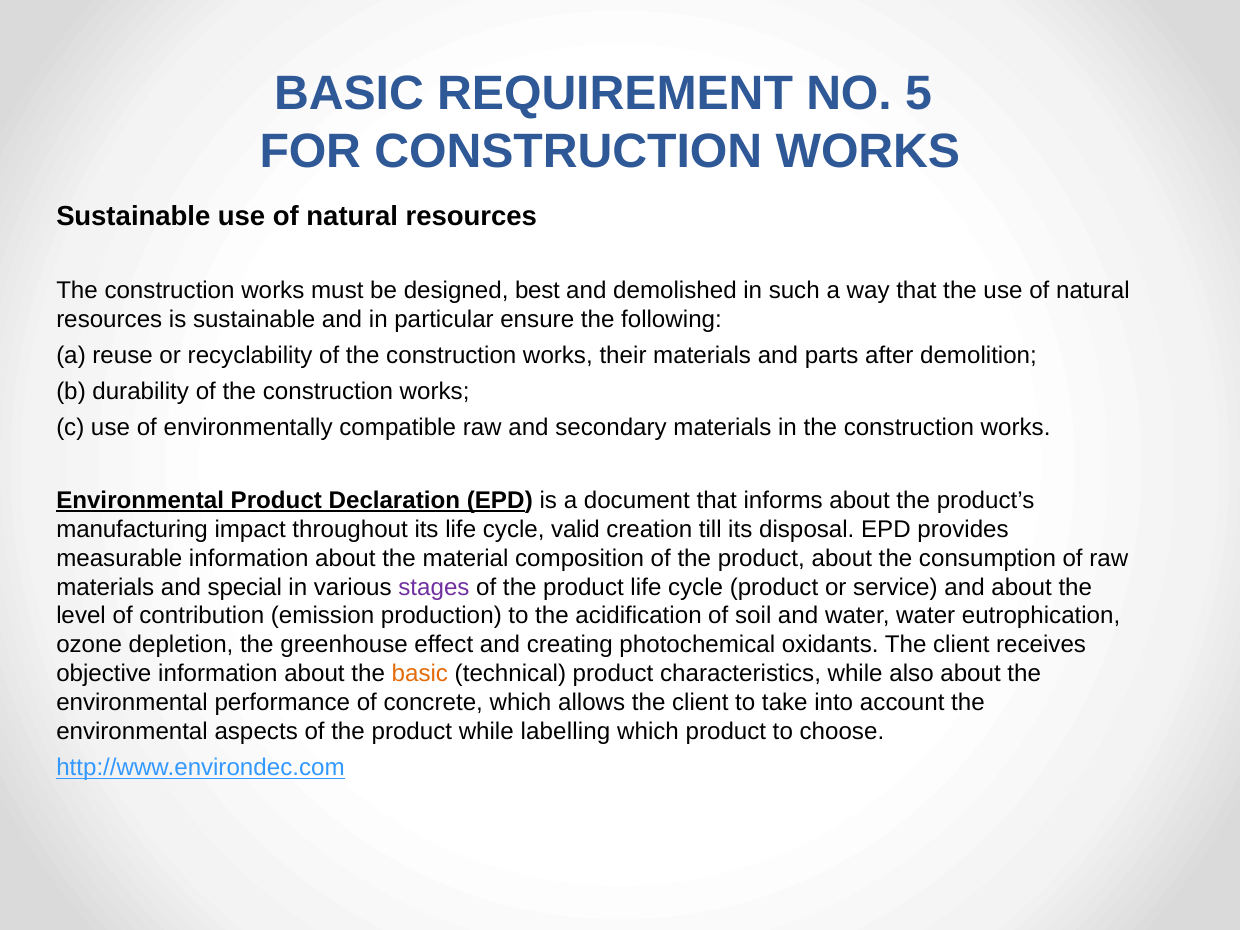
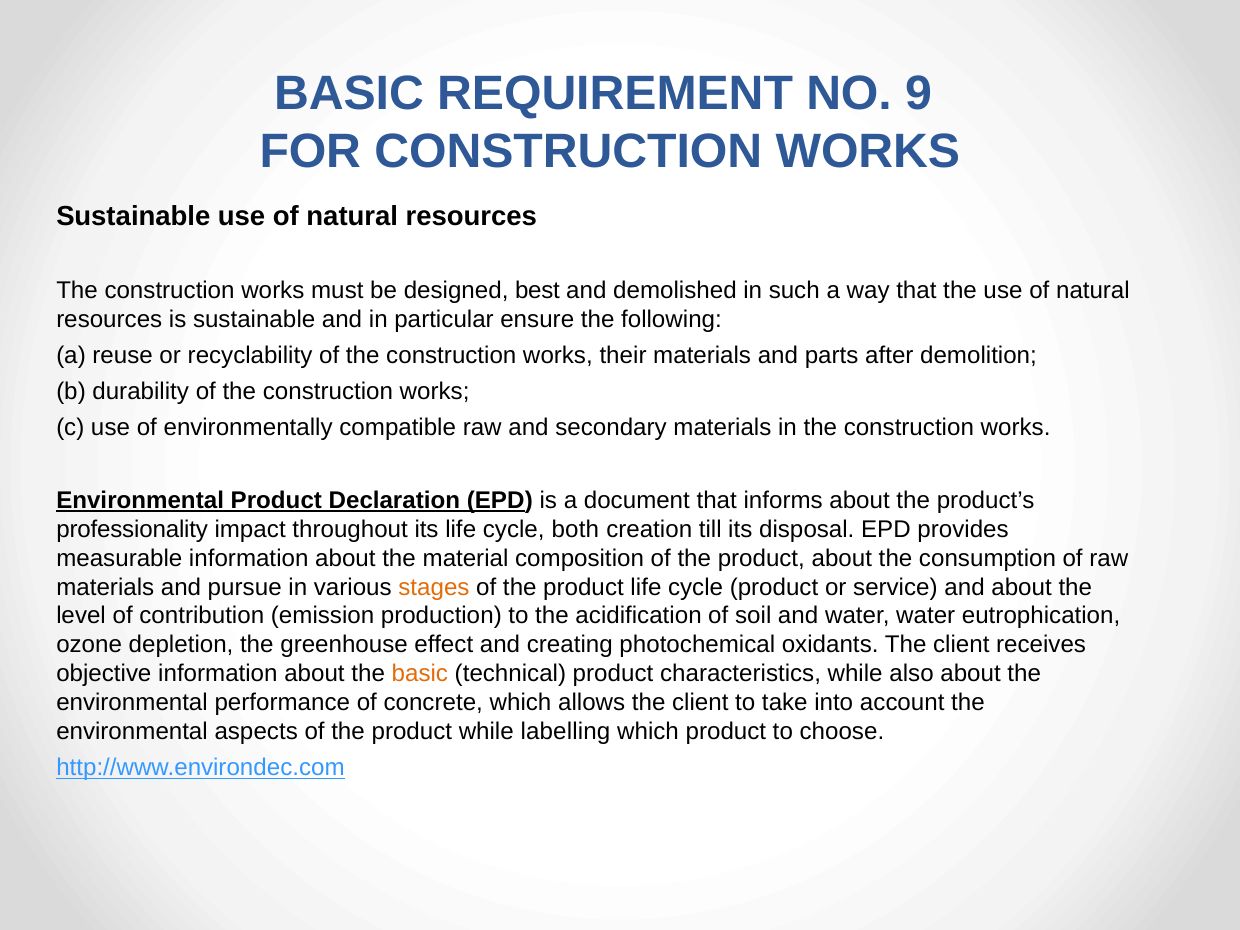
5: 5 -> 9 (919, 93)
manufacturing: manufacturing -> professionality (132, 529)
valid: valid -> both (575, 529)
special: special -> pursue (245, 587)
stages colour: purple -> orange (434, 587)
